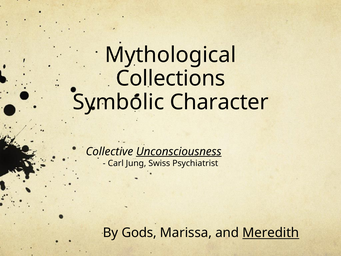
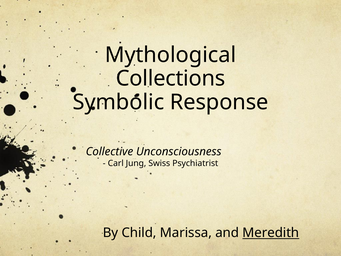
Character: Character -> Response (219, 102)
Unconsciousness underline: present -> none (179, 151)
Gods: Gods -> Child (139, 233)
